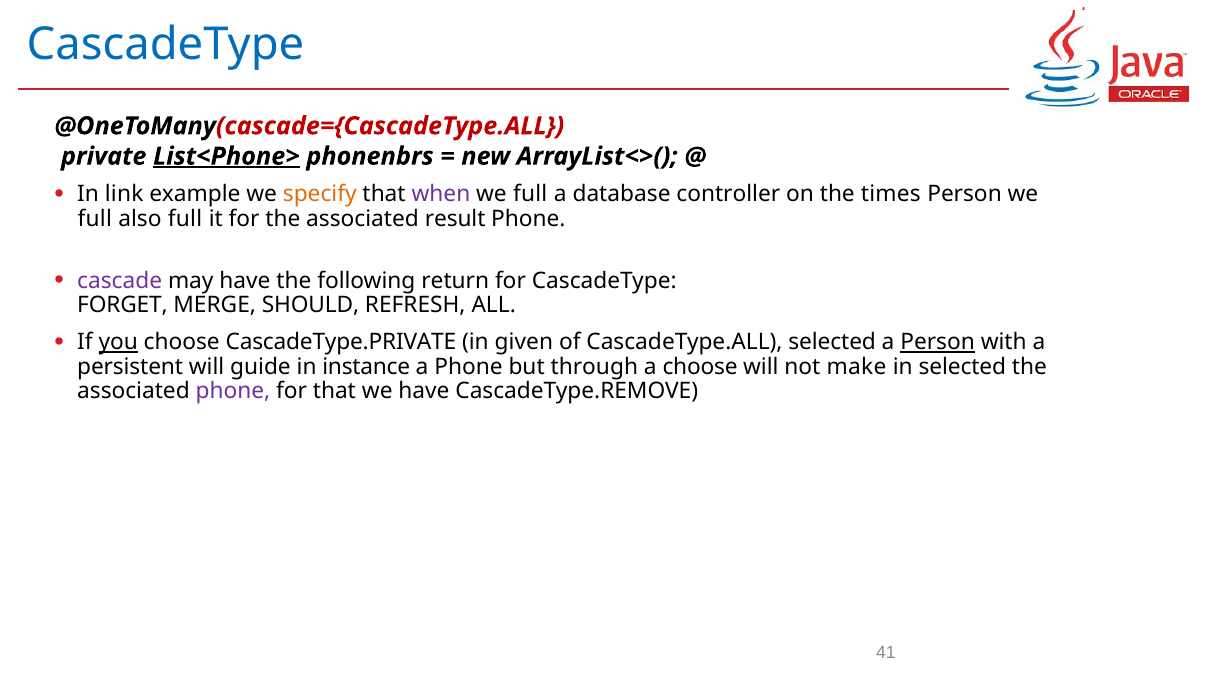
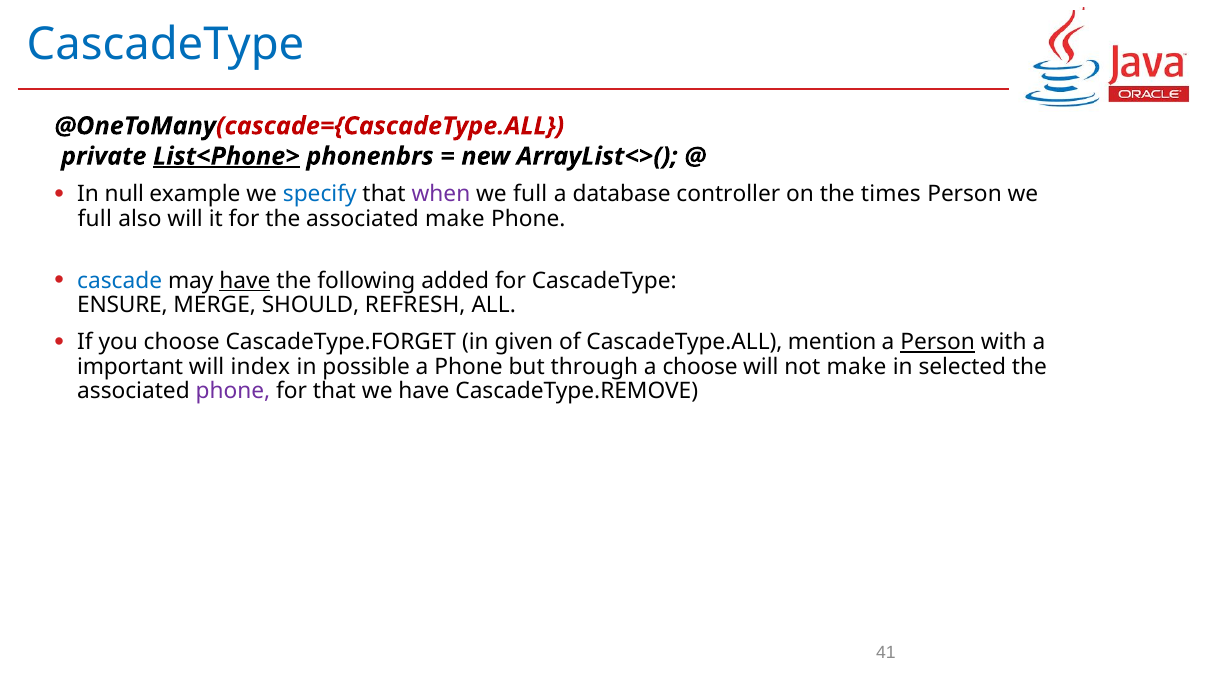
link: link -> null (124, 195)
specify colour: orange -> blue (320, 195)
also full: full -> will (185, 219)
associated result: result -> make (455, 219)
cascade colour: purple -> blue (120, 281)
have underline: none -> present (245, 281)
return: return -> added (455, 281)
FORGET: FORGET -> ENSURE (122, 305)
you underline: present -> none (118, 342)
CascadeType.PRIVATE: CascadeType.PRIVATE -> CascadeType.FORGET (341, 342)
CascadeType.ALL selected: selected -> mention (832, 342)
persistent: persistent -> important (130, 367)
guide: guide -> index (260, 367)
instance: instance -> possible (366, 367)
